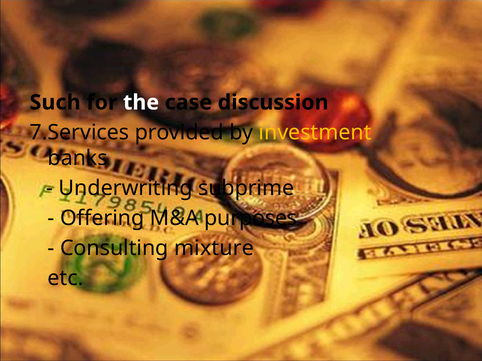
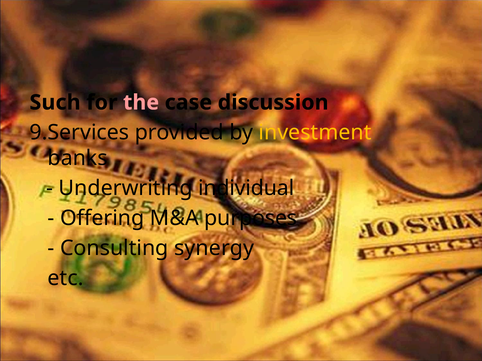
the colour: white -> pink (141, 103)
7.Services: 7.Services -> 9.Services (79, 133)
subprime: subprime -> individual (246, 188)
mixture: mixture -> synergy (214, 248)
